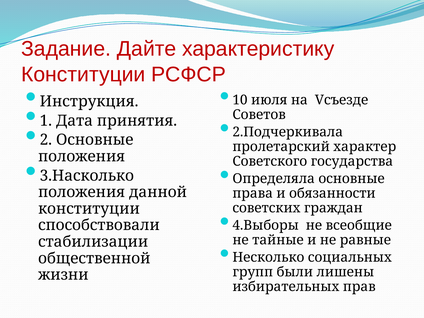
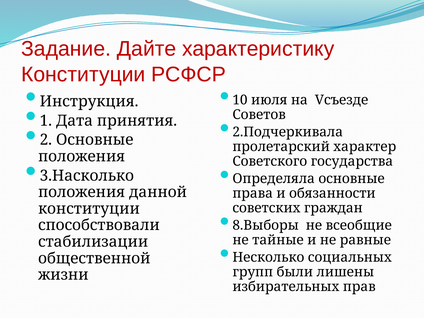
4.Выборы: 4.Выборы -> 8.Выборы (266, 225)
